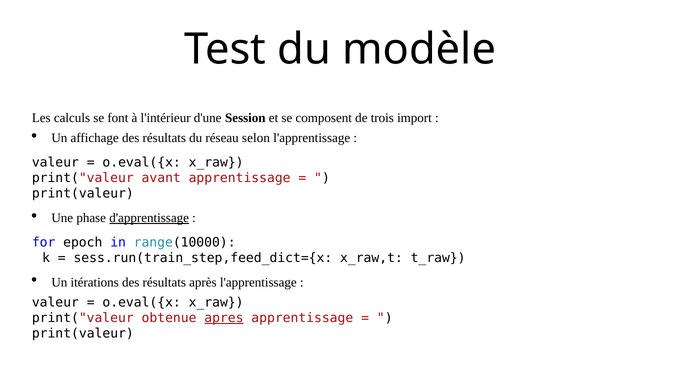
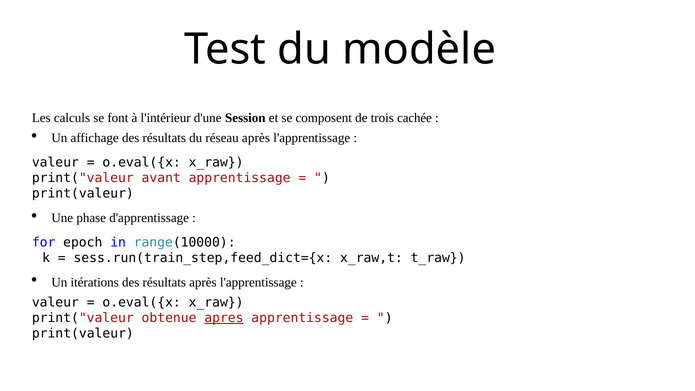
import: import -> cachée (415, 118)
réseau selon: selon -> après (256, 138)
d'apprentissage underline: present -> none (149, 218)
